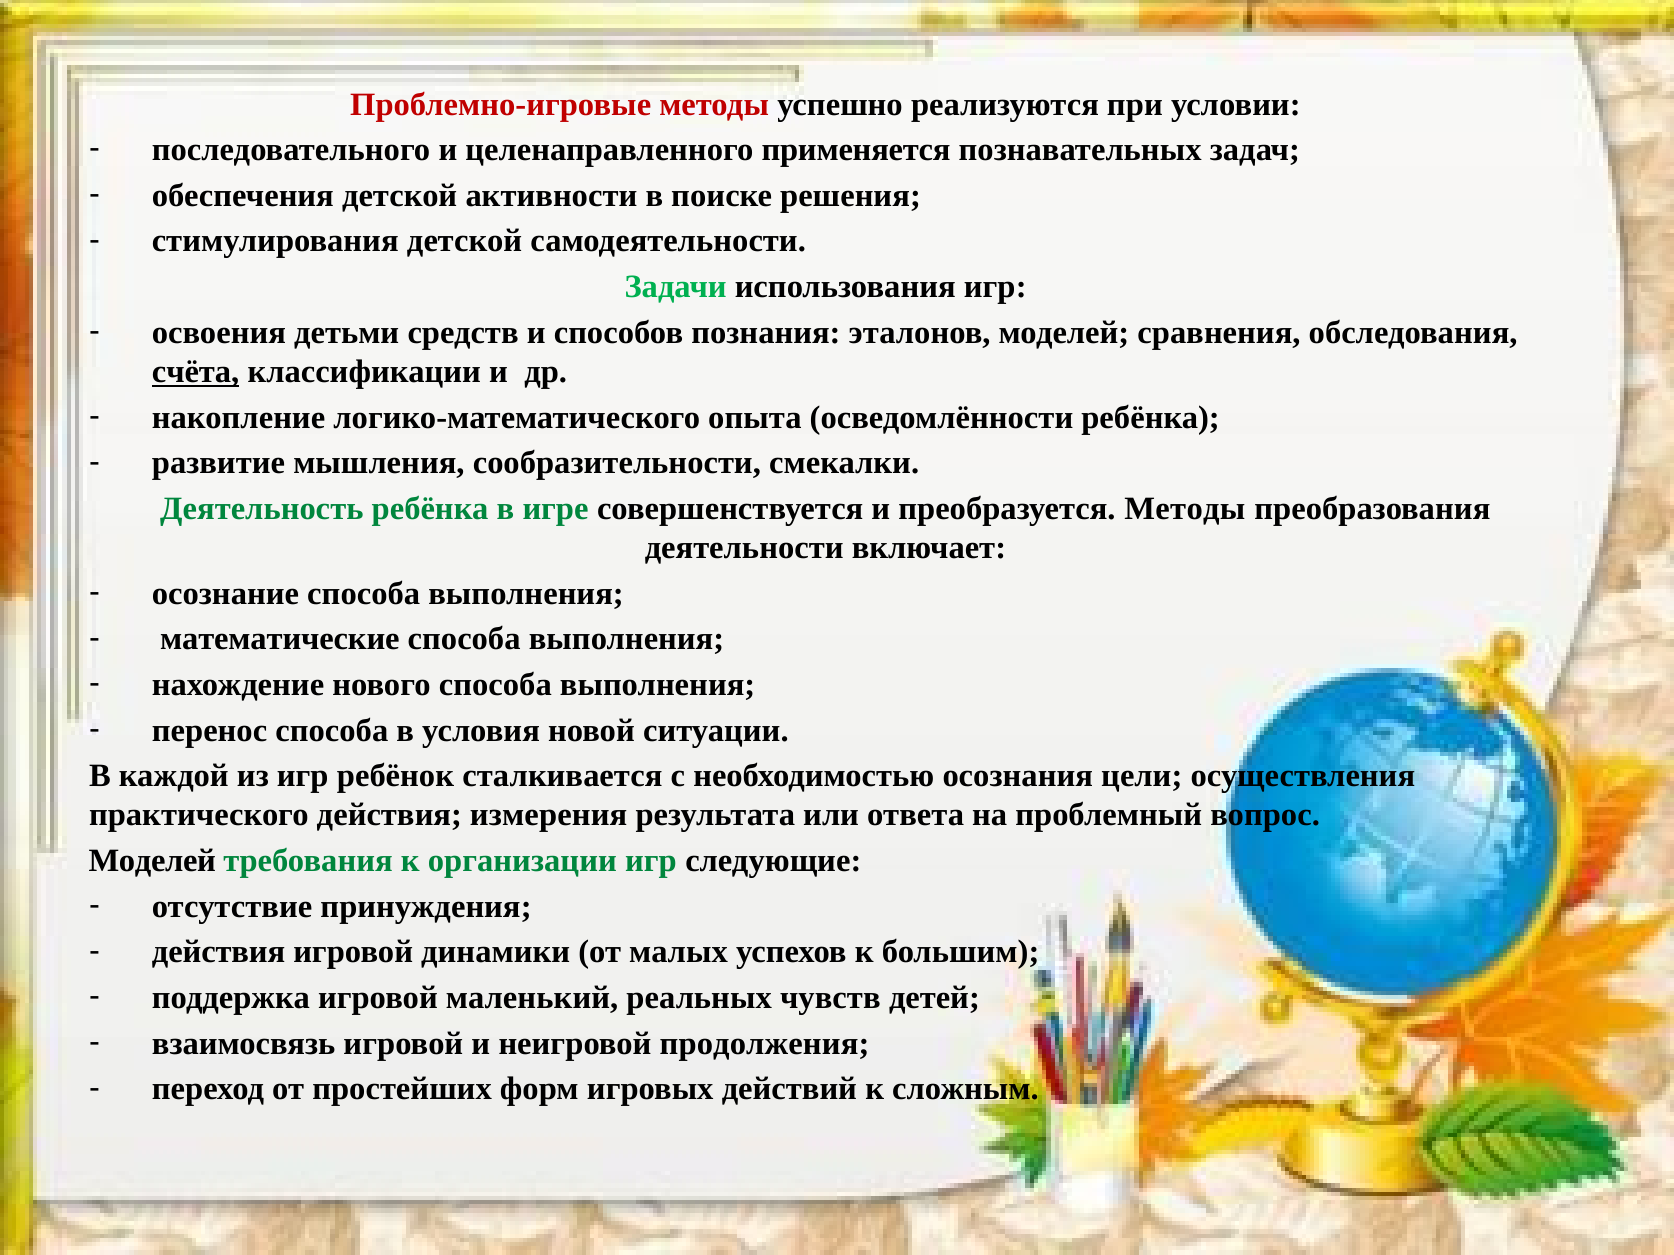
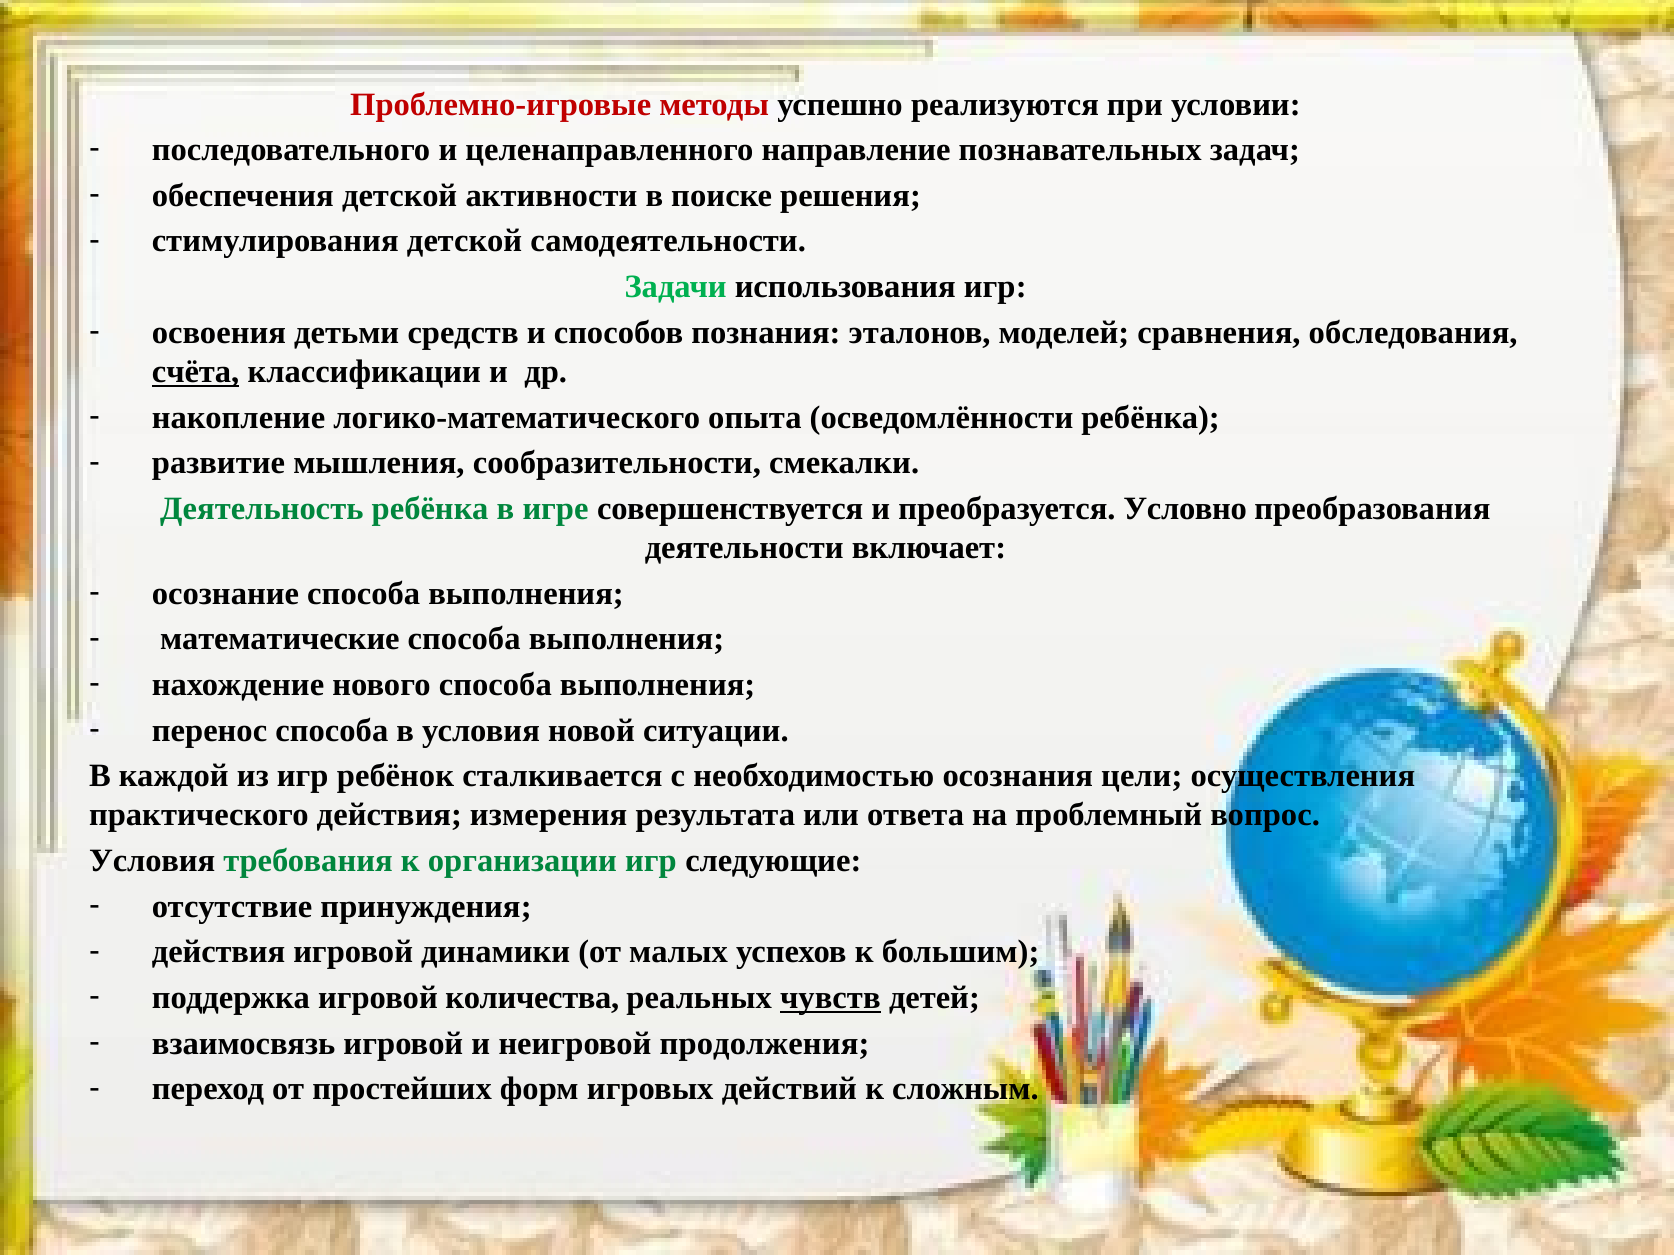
применяется: применяется -> направление (856, 150)
преобразуется Методы: Методы -> Условно (1185, 509)
Моделей: Моделей -> Условия (152, 861)
маленький: маленький -> количества (532, 998)
чувств underline: none -> present (830, 998)
